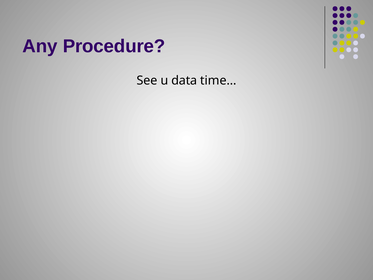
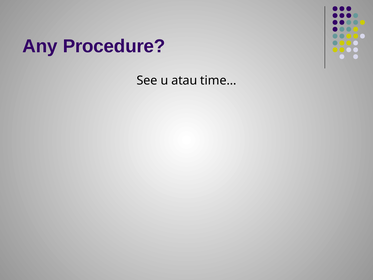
data: data -> atau (184, 80)
